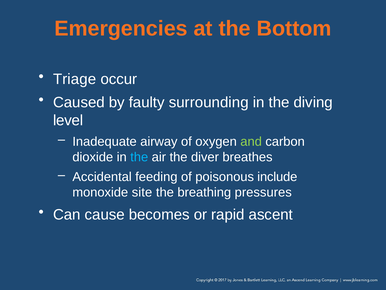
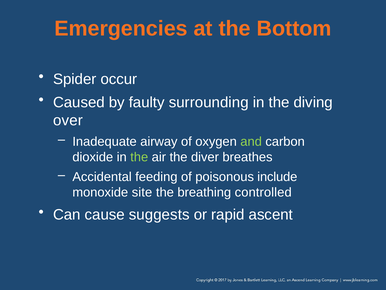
Triage: Triage -> Spider (75, 79)
level: level -> over (68, 120)
the colour: light blue -> light green (139, 157)
pressures: pressures -> controlled (263, 192)
becomes: becomes -> suggests (159, 214)
